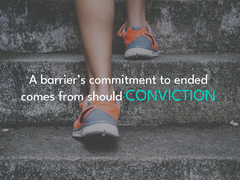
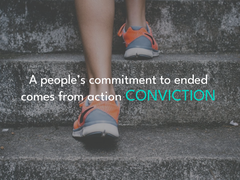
barrier’s: barrier’s -> people’s (63, 79)
should: should -> action (105, 96)
